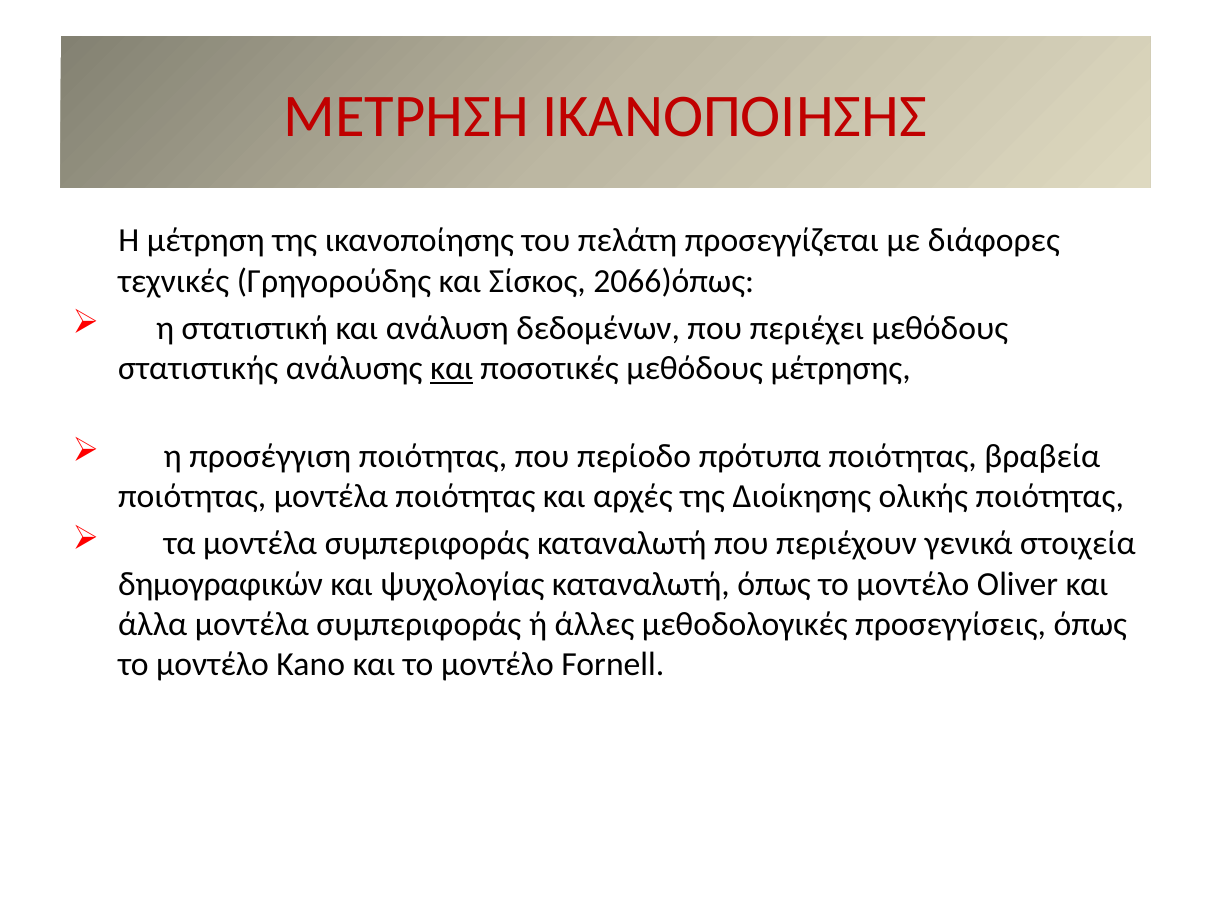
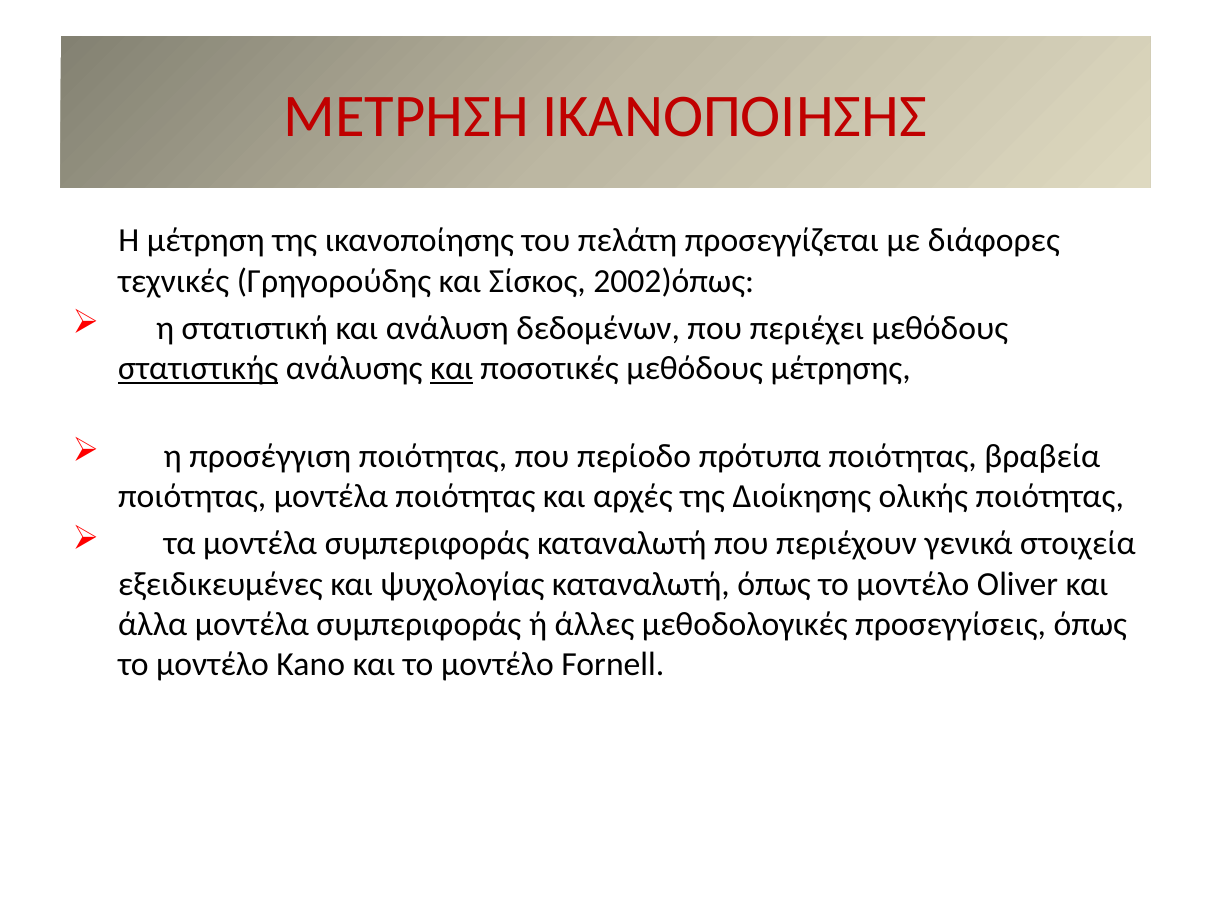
2066)όπως: 2066)όπως -> 2002)όπως (674, 281)
στατιστικής underline: none -> present (198, 369)
δημογραφικών: δημογραφικών -> εξειδικευμένες (220, 584)
